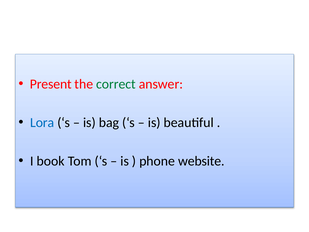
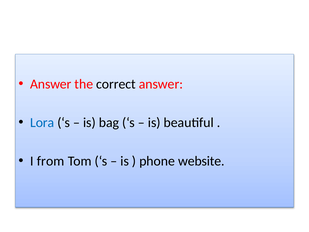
Present: Present -> Answer (51, 84)
correct colour: green -> black (116, 84)
book: book -> from (51, 161)
